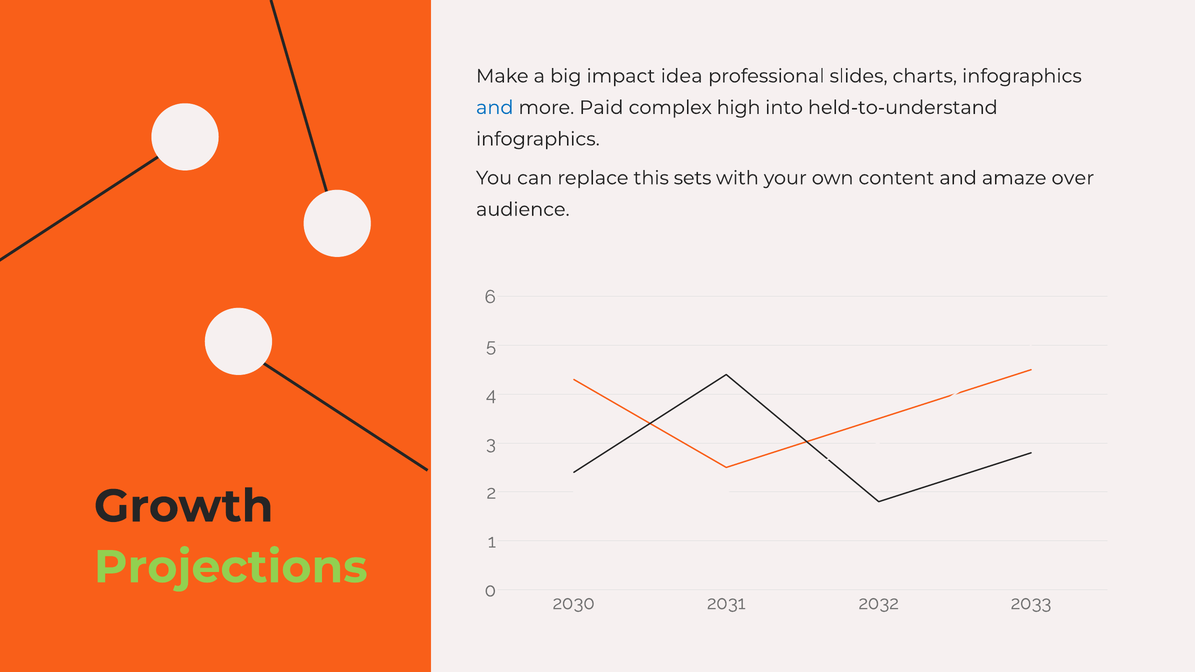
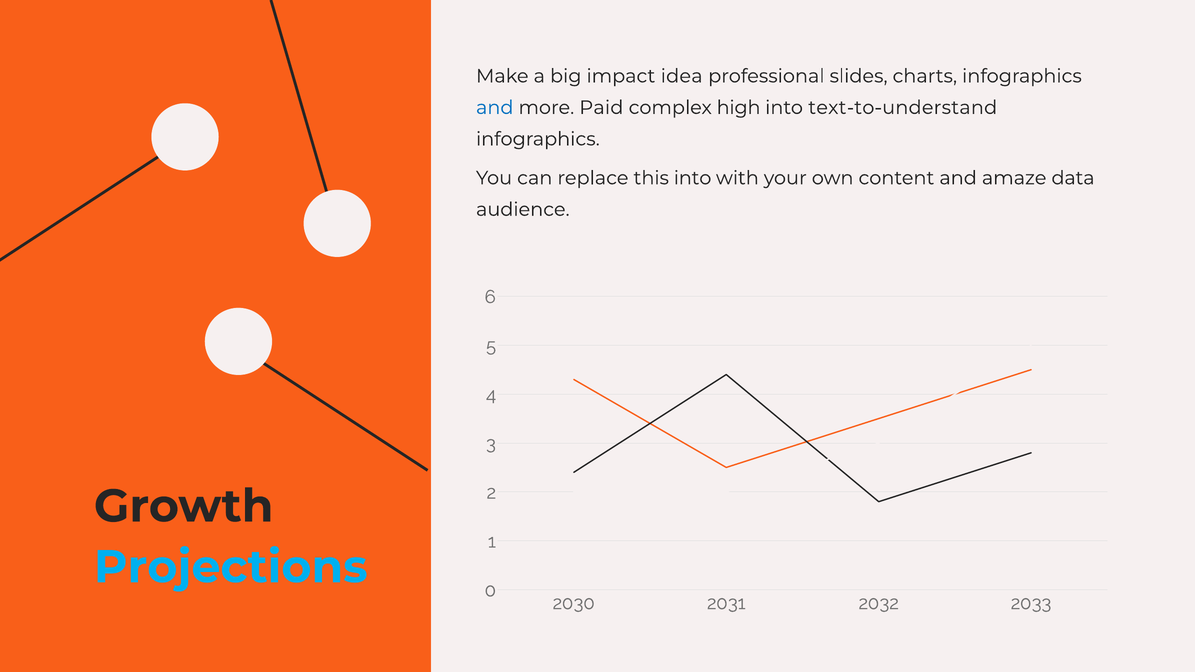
held-to-understand: held-to-understand -> text-to-understand (903, 108)
this sets: sets -> into (693, 178)
over: over -> data (1073, 178)
Projections colour: light green -> light blue (231, 567)
